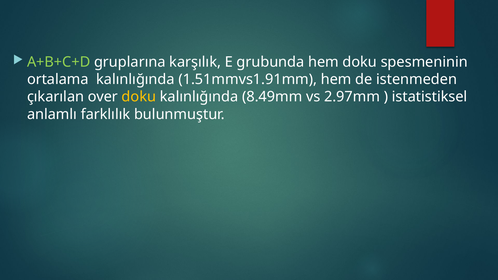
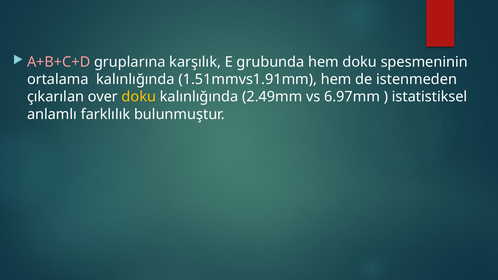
A+B+C+D colour: light green -> pink (59, 62)
8.49mm: 8.49mm -> 2.49mm (272, 97)
2.97mm: 2.97mm -> 6.97mm (352, 97)
